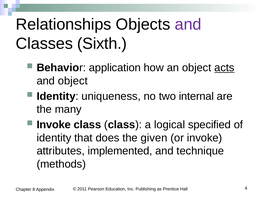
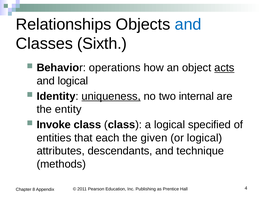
and colour: purple -> blue (188, 24)
application: application -> operations (115, 68)
and object: object -> logical (73, 81)
uniqueness underline: none -> present (111, 96)
many: many -> entity (68, 109)
identity: identity -> entities (54, 138)
does: does -> each (108, 138)
or invoke: invoke -> logical (205, 138)
implemented: implemented -> descendants (120, 151)
